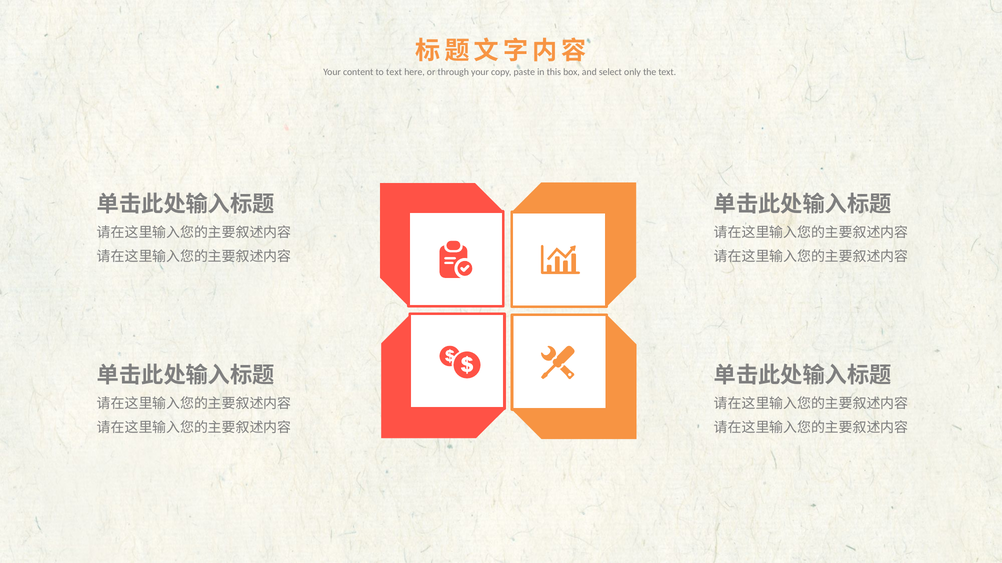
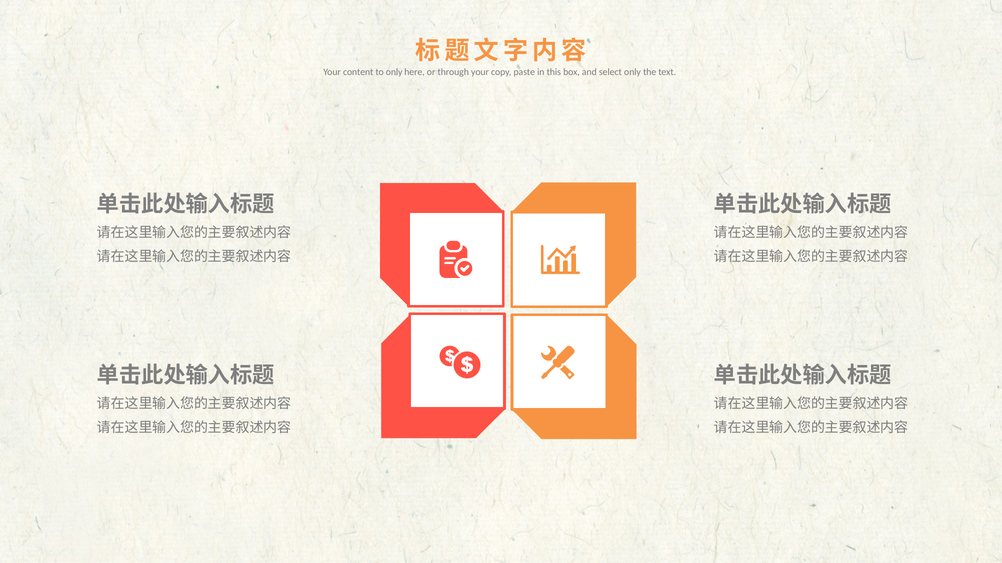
to text: text -> only (394, 72)
